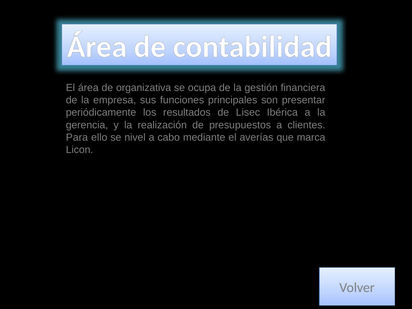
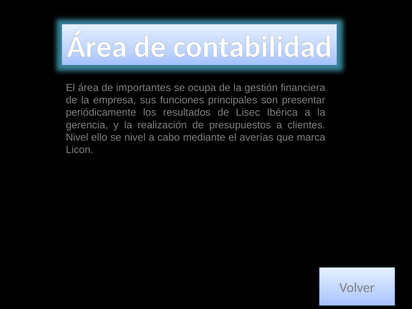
organizativa: organizativa -> importantes (144, 88)
Para: Para -> Nivel (77, 137)
